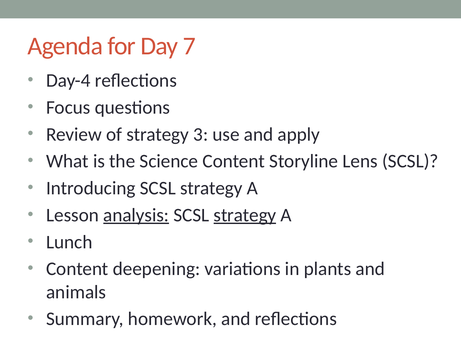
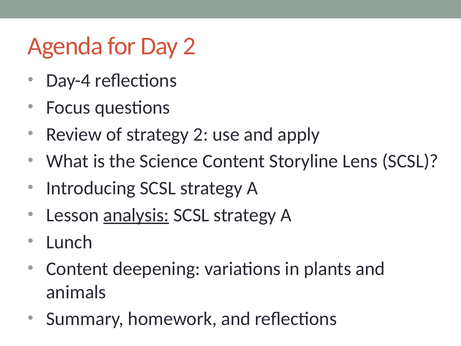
Day 7: 7 -> 2 (189, 46)
strategy 3: 3 -> 2 (201, 134)
strategy underline: present -> none (245, 215)
